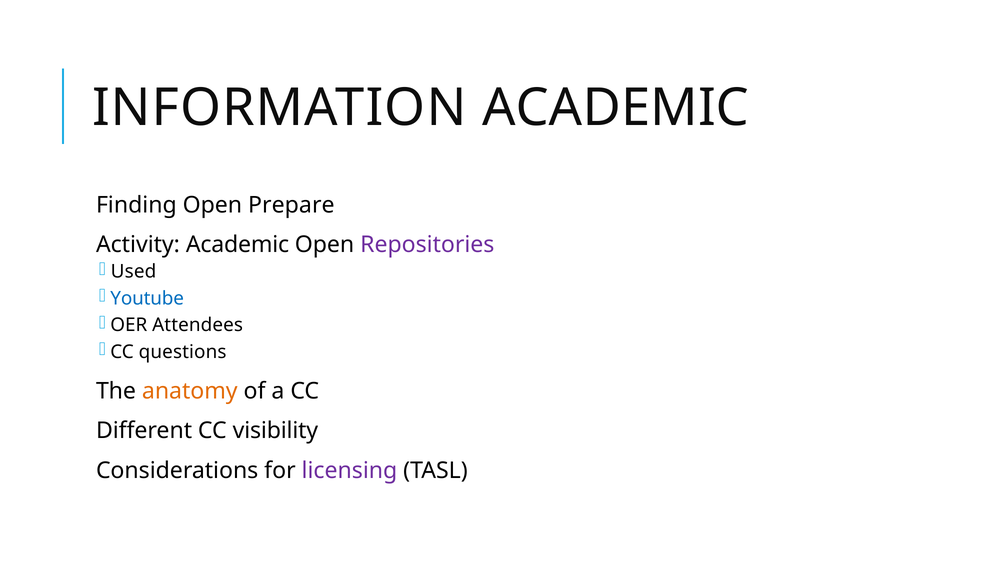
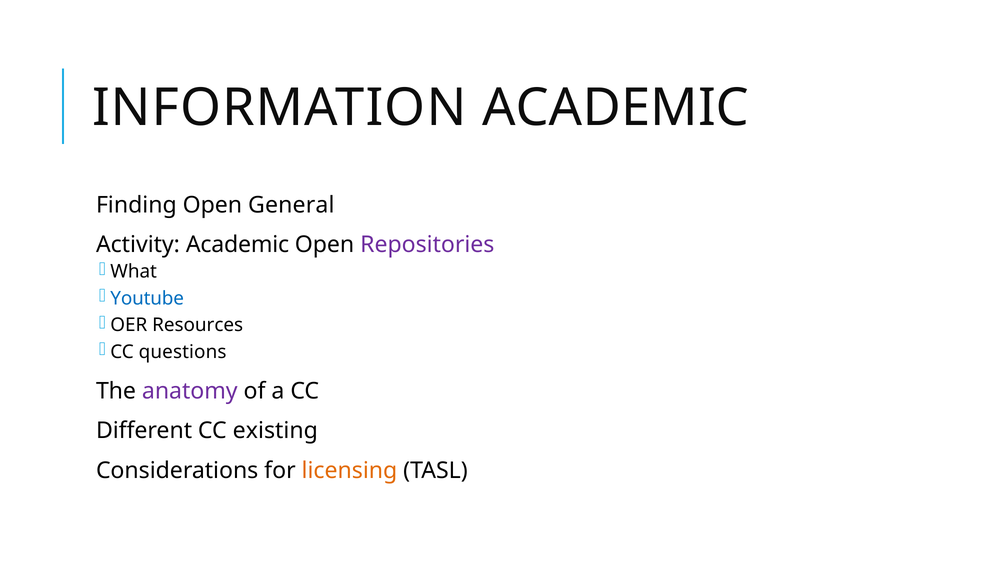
Prepare: Prepare -> General (291, 205)
Used: Used -> What (134, 272)
Attendees: Attendees -> Resources (198, 325)
anatomy colour: orange -> purple (190, 391)
visibility: visibility -> existing (275, 431)
licensing colour: purple -> orange (349, 470)
